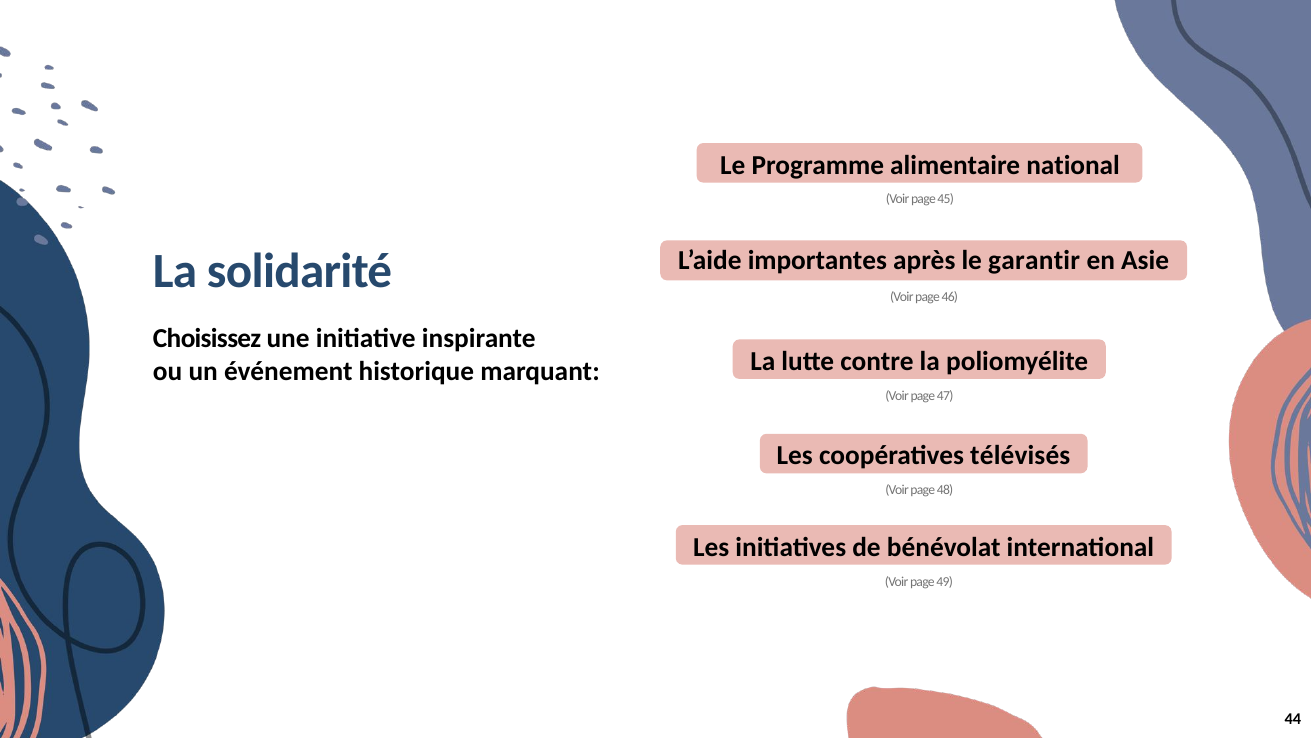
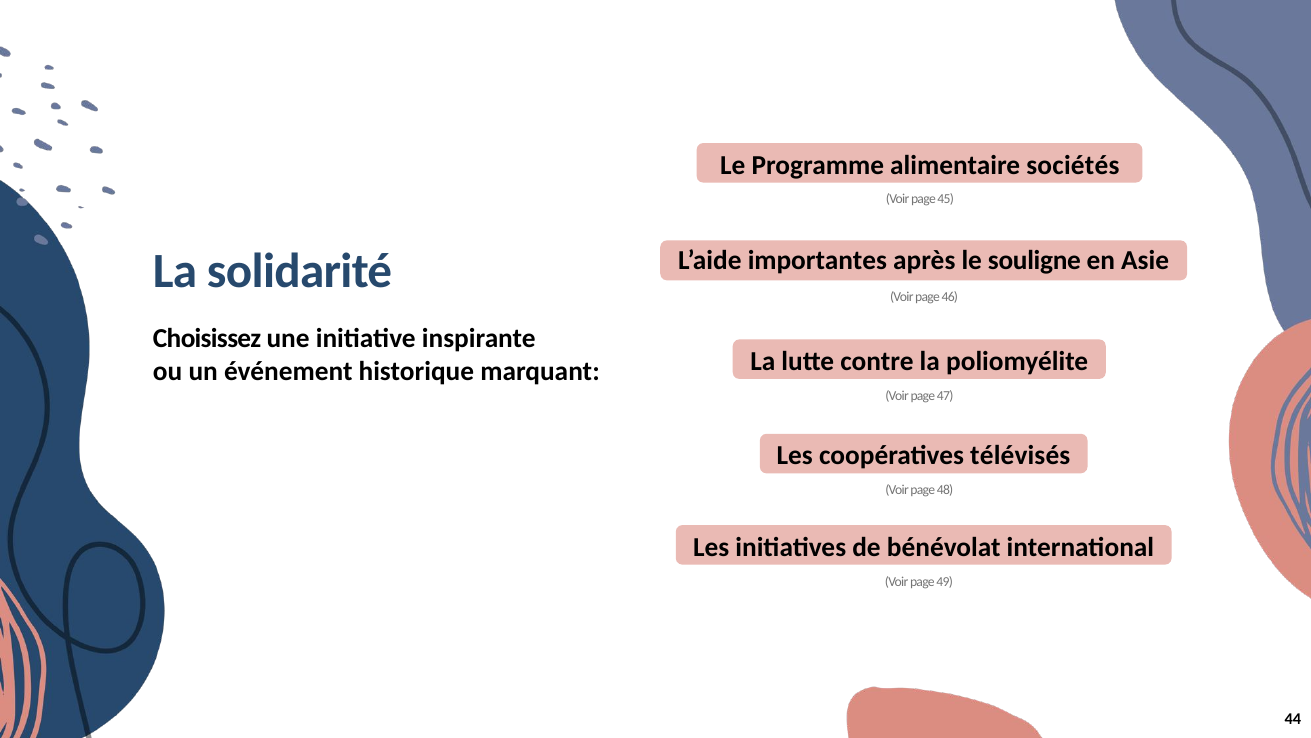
national: national -> sociétés (1073, 165)
garantir: garantir -> souligne (1034, 260)
